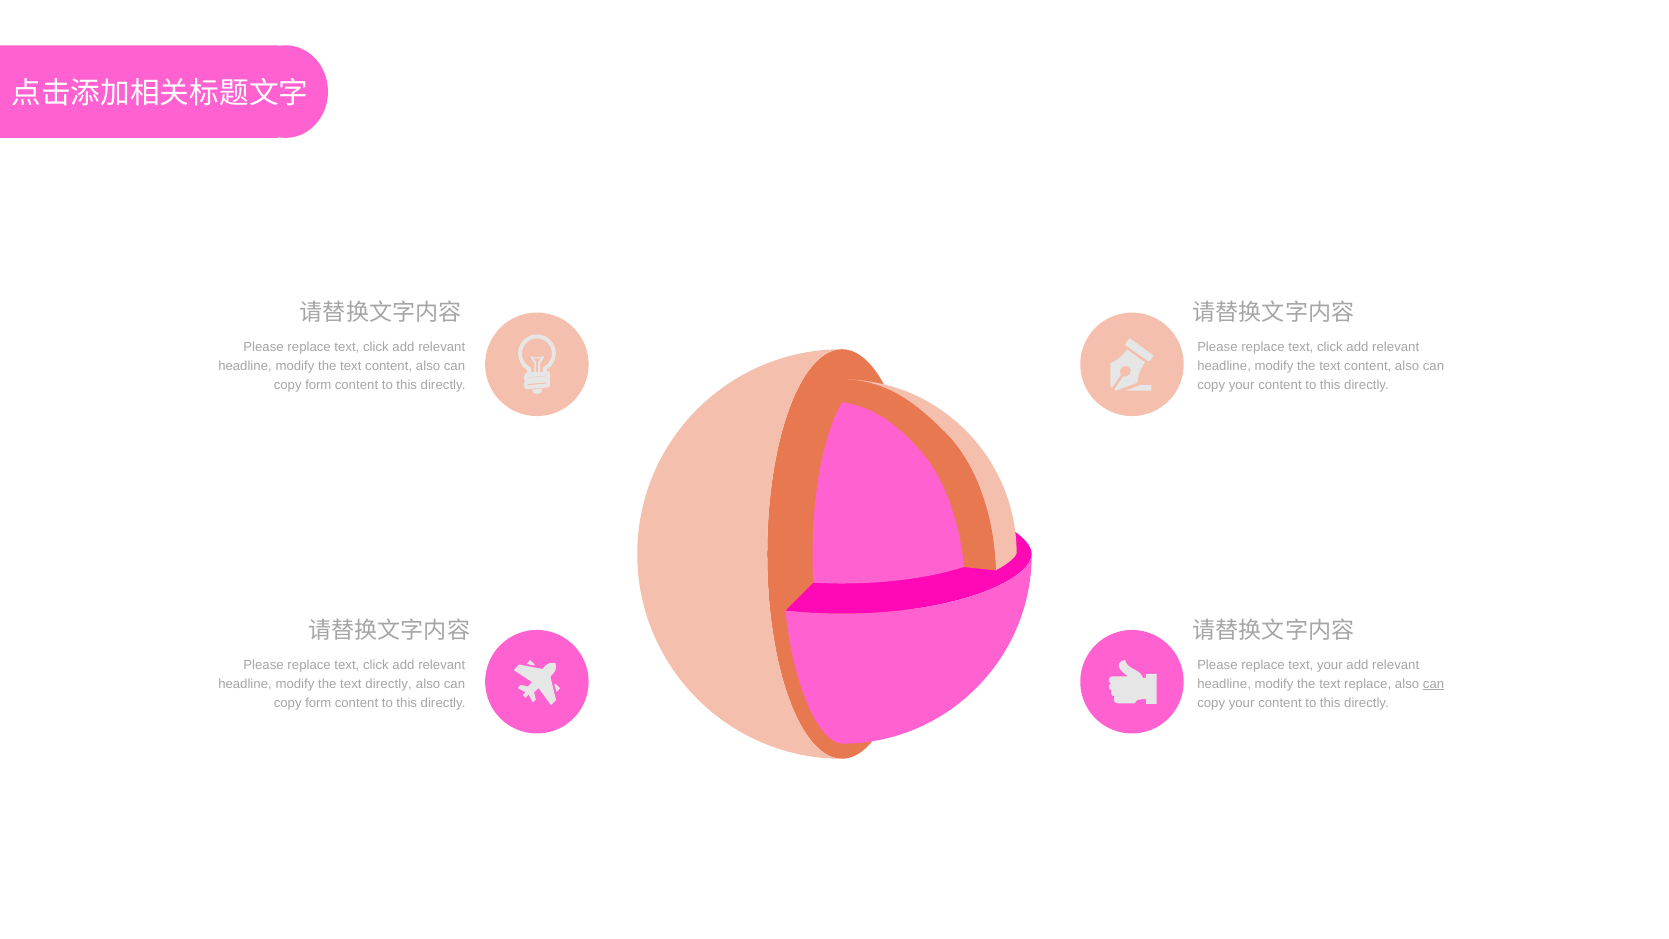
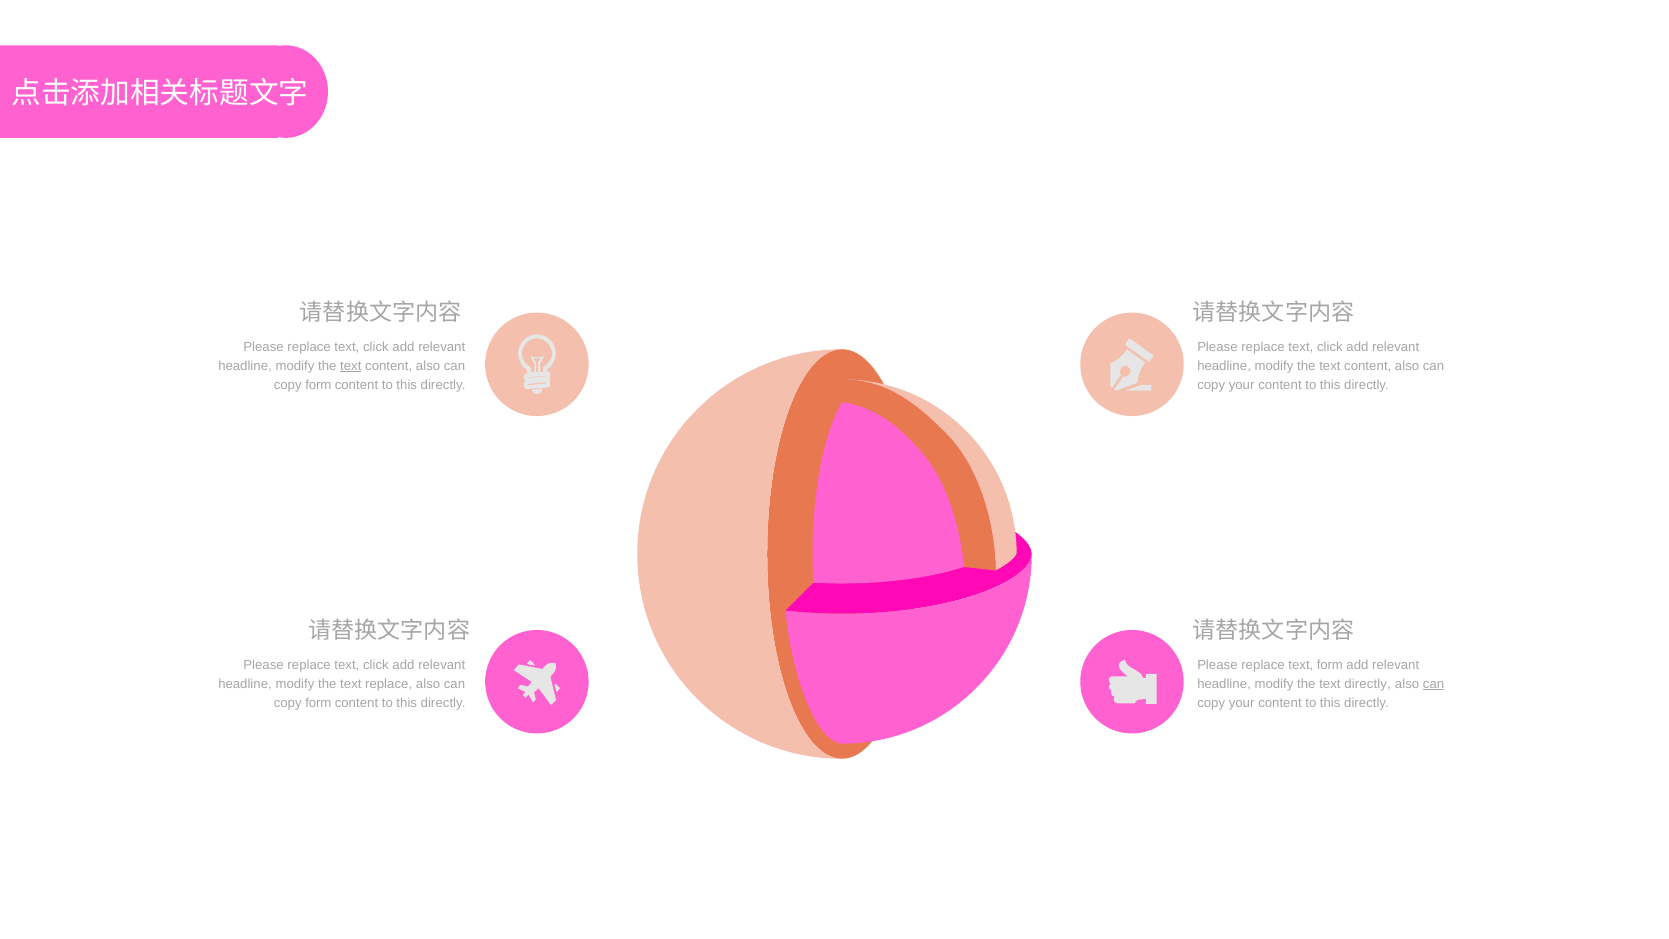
text underline: none -> present (351, 366)
text your: your -> form (1330, 665)
text directly: directly -> replace (389, 684)
text replace: replace -> directly (1368, 684)
